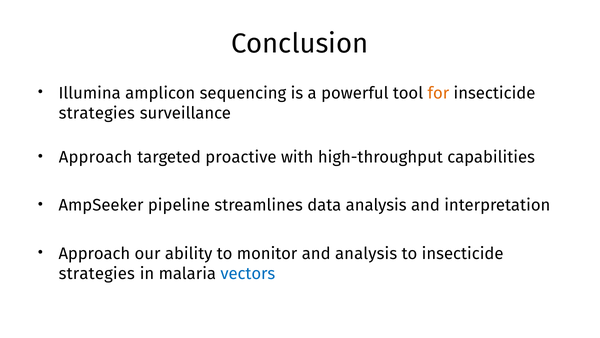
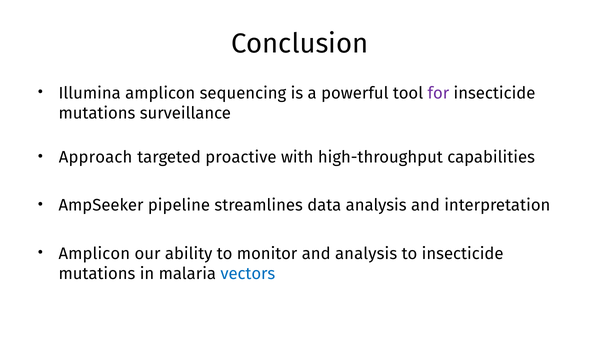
for colour: orange -> purple (438, 93)
strategies: strategies -> mutations (97, 113)
Approach: Approach -> Amplicon (94, 253)
strategies: strategies -> mutations (97, 273)
